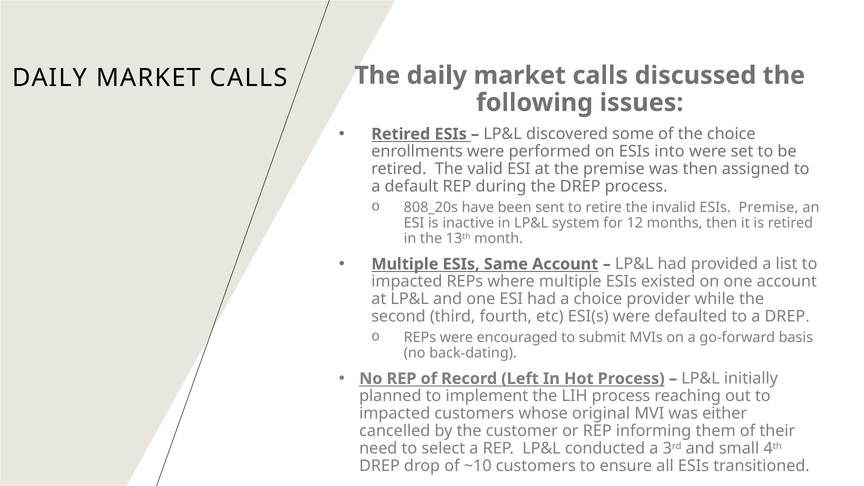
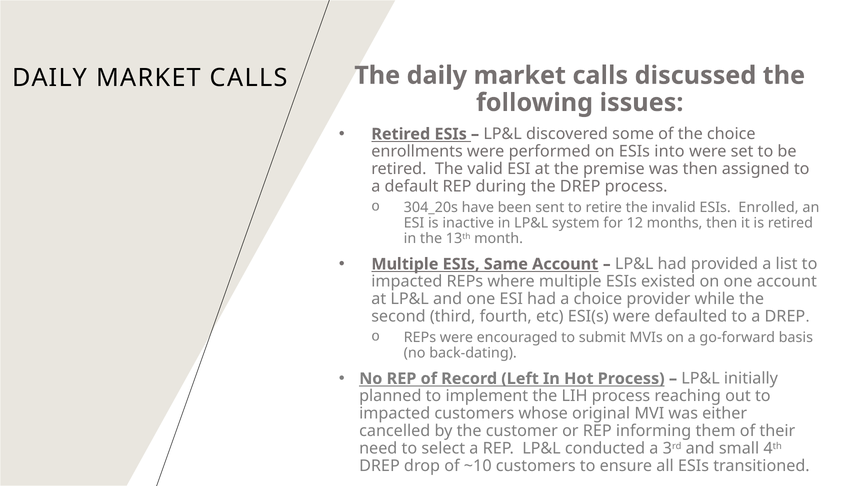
808_20s: 808_20s -> 304_20s (431, 208)
ESIs Premise: Premise -> Enrolled (768, 208)
